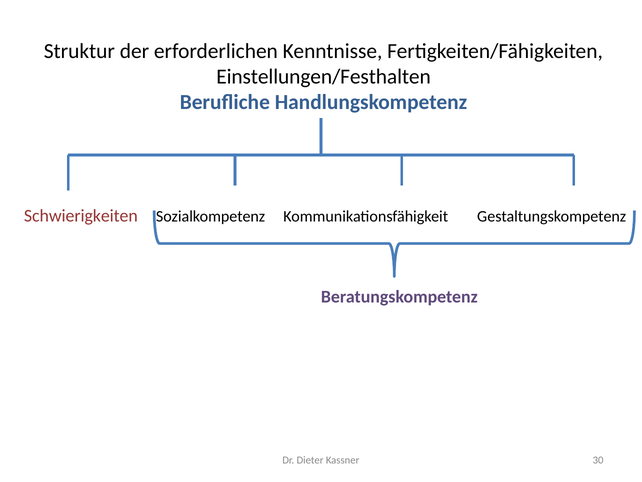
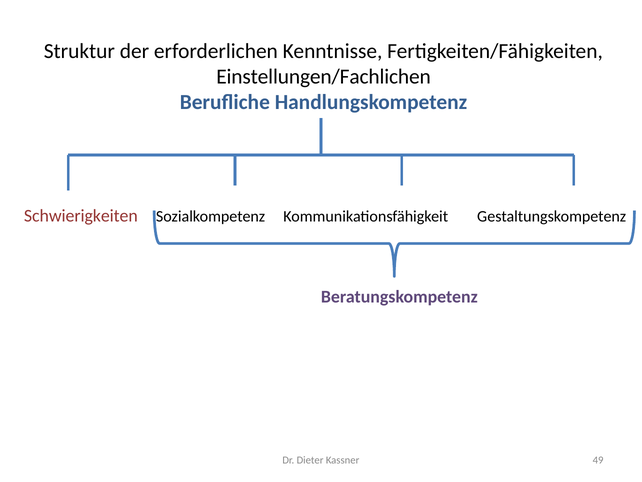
Einstellungen/Festhalten: Einstellungen/Festhalten -> Einstellungen/Fachlichen (324, 77)
30: 30 -> 49 (598, 460)
